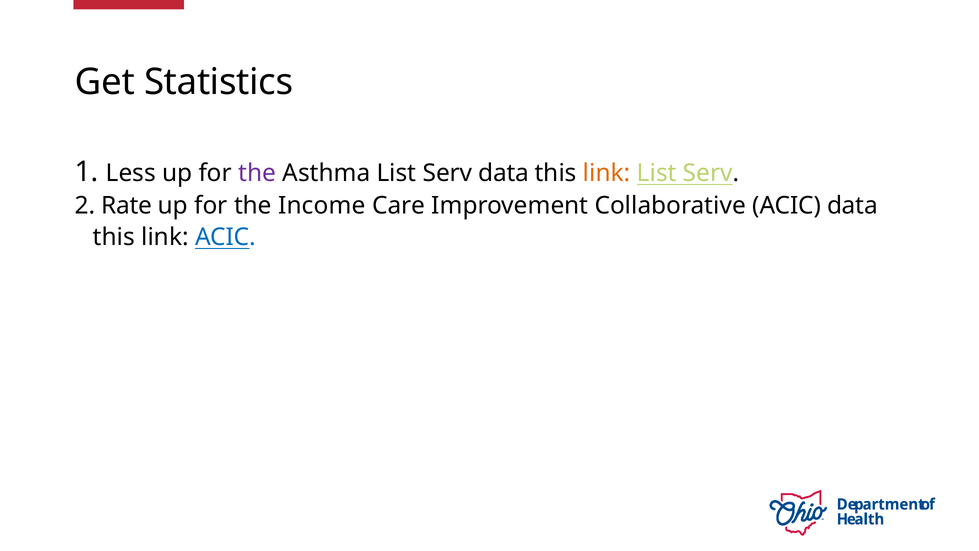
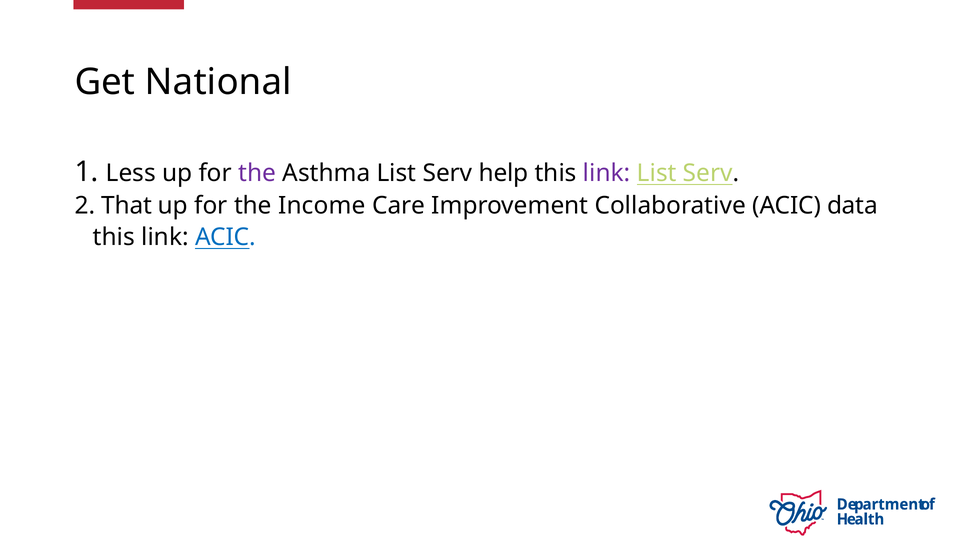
Statistics: Statistics -> National (218, 82)
Serv data: data -> help (504, 173)
link colour: orange -> purple (607, 173)
Rate: Rate -> That (127, 205)
